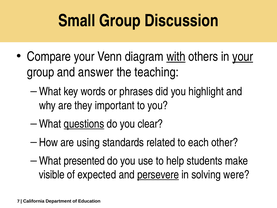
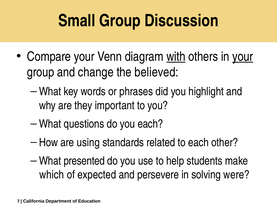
answer: answer -> change (96, 72)
teaching: teaching -> believed (157, 72)
questions underline: present -> none (84, 124)
you clear: clear -> each (150, 124)
visible: visible -> which (52, 175)
persevere underline: present -> none (158, 175)
